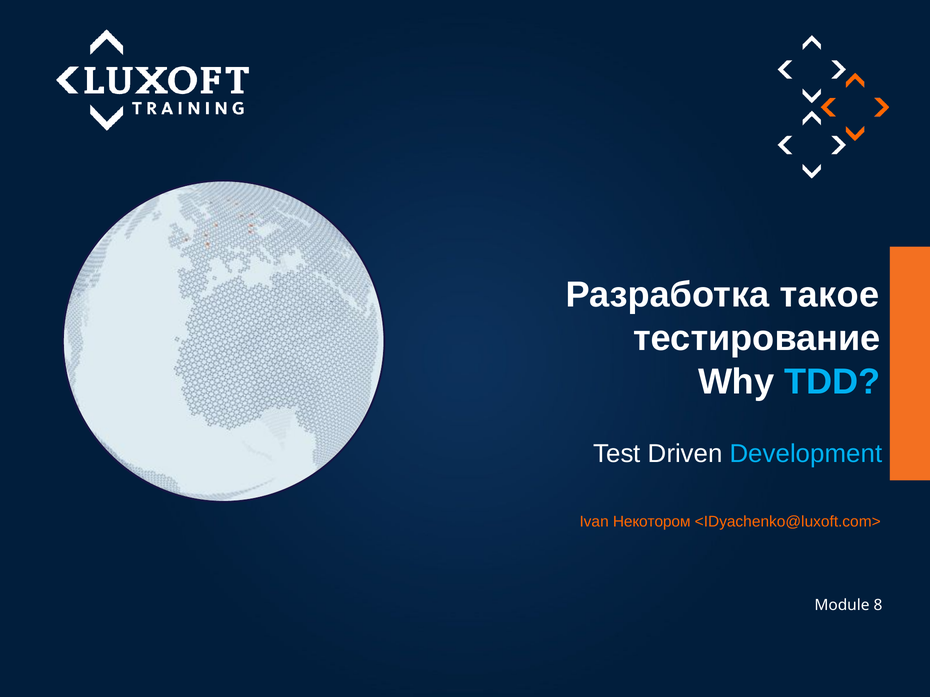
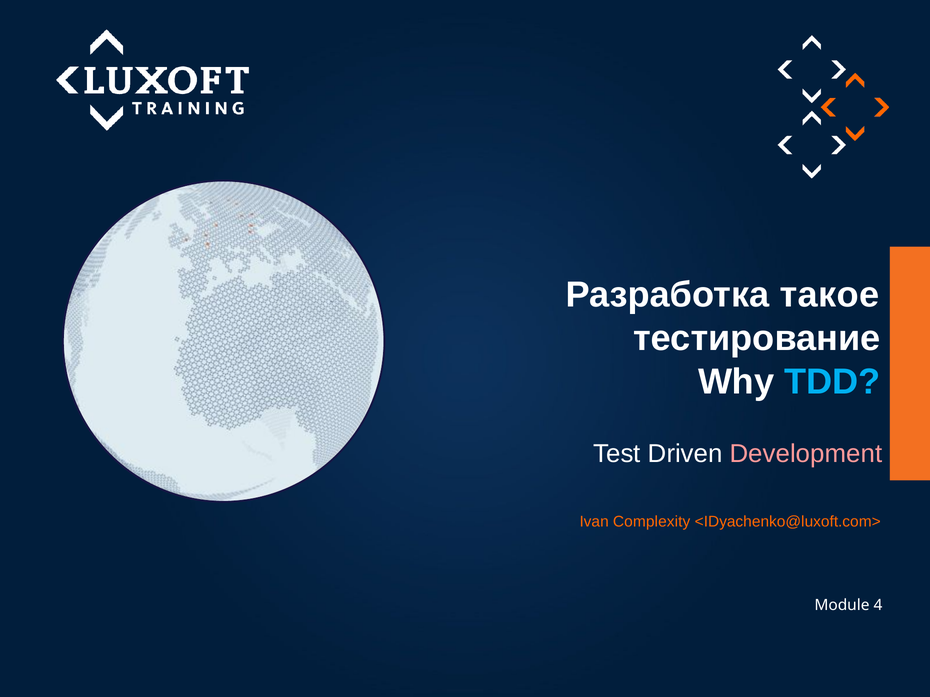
Development colour: light blue -> pink (806, 454)
Некотором: Некотором -> Complexity (652, 522)
8: 8 -> 4 (878, 605)
